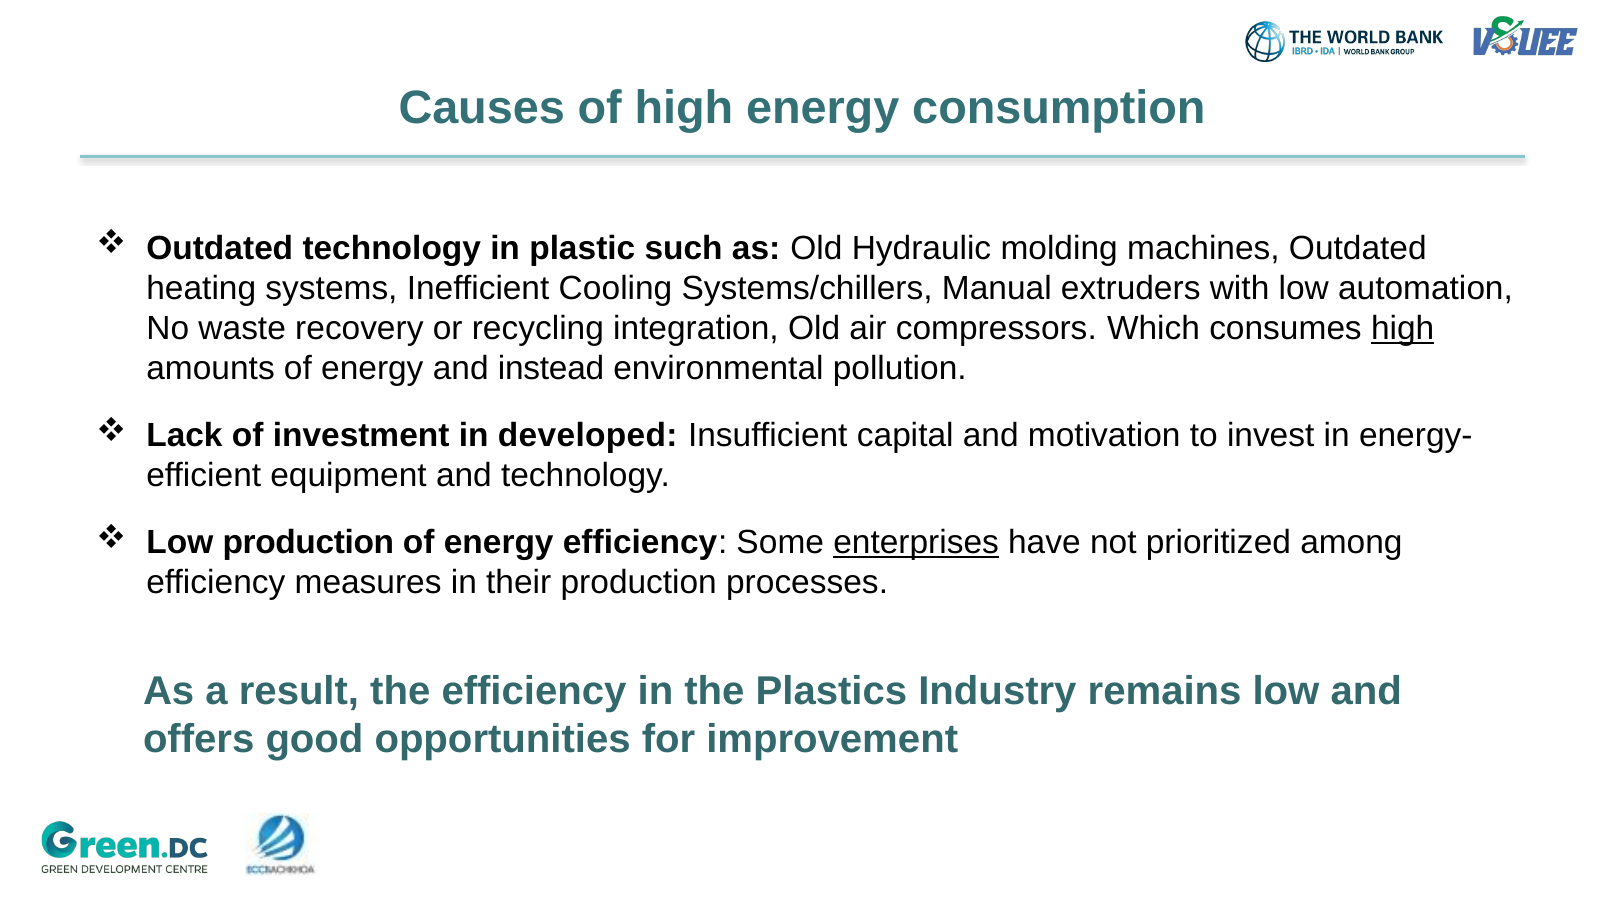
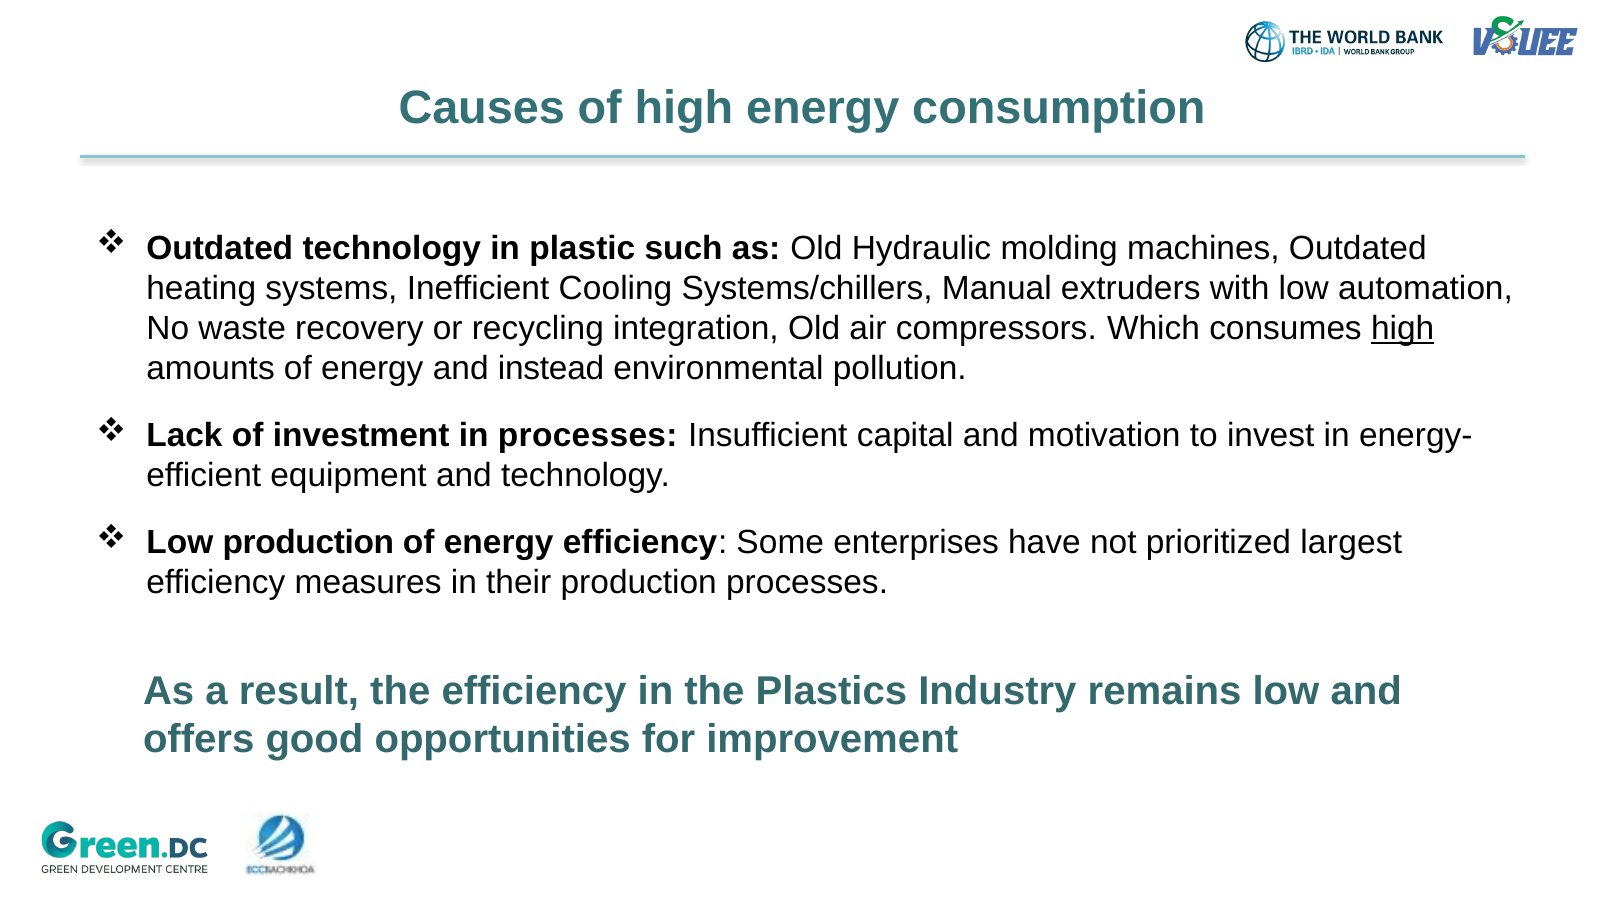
in developed: developed -> processes (588, 435)
enterprises underline: present -> none (916, 542)
among: among -> largest (1351, 542)
